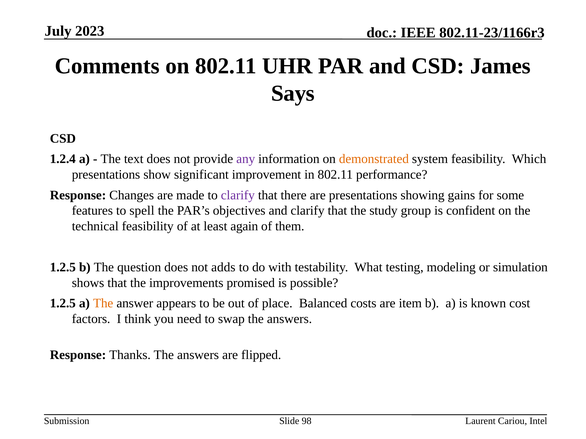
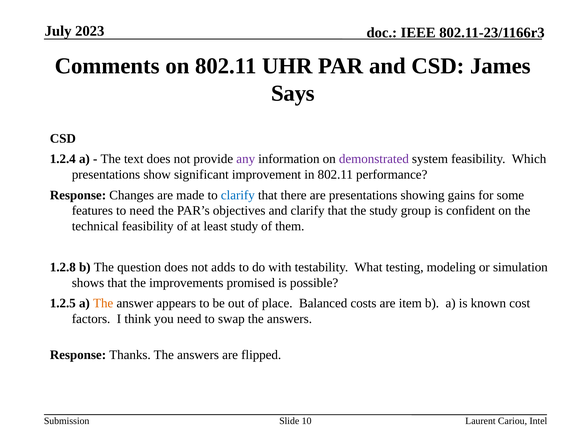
demonstrated colour: orange -> purple (374, 159)
clarify colour: purple -> blue (238, 195)
to spell: spell -> need (142, 211)
least again: again -> study (244, 227)
1.2.5: 1.2.5 -> 1.2.8 (63, 268)
98: 98 -> 10 (307, 422)
